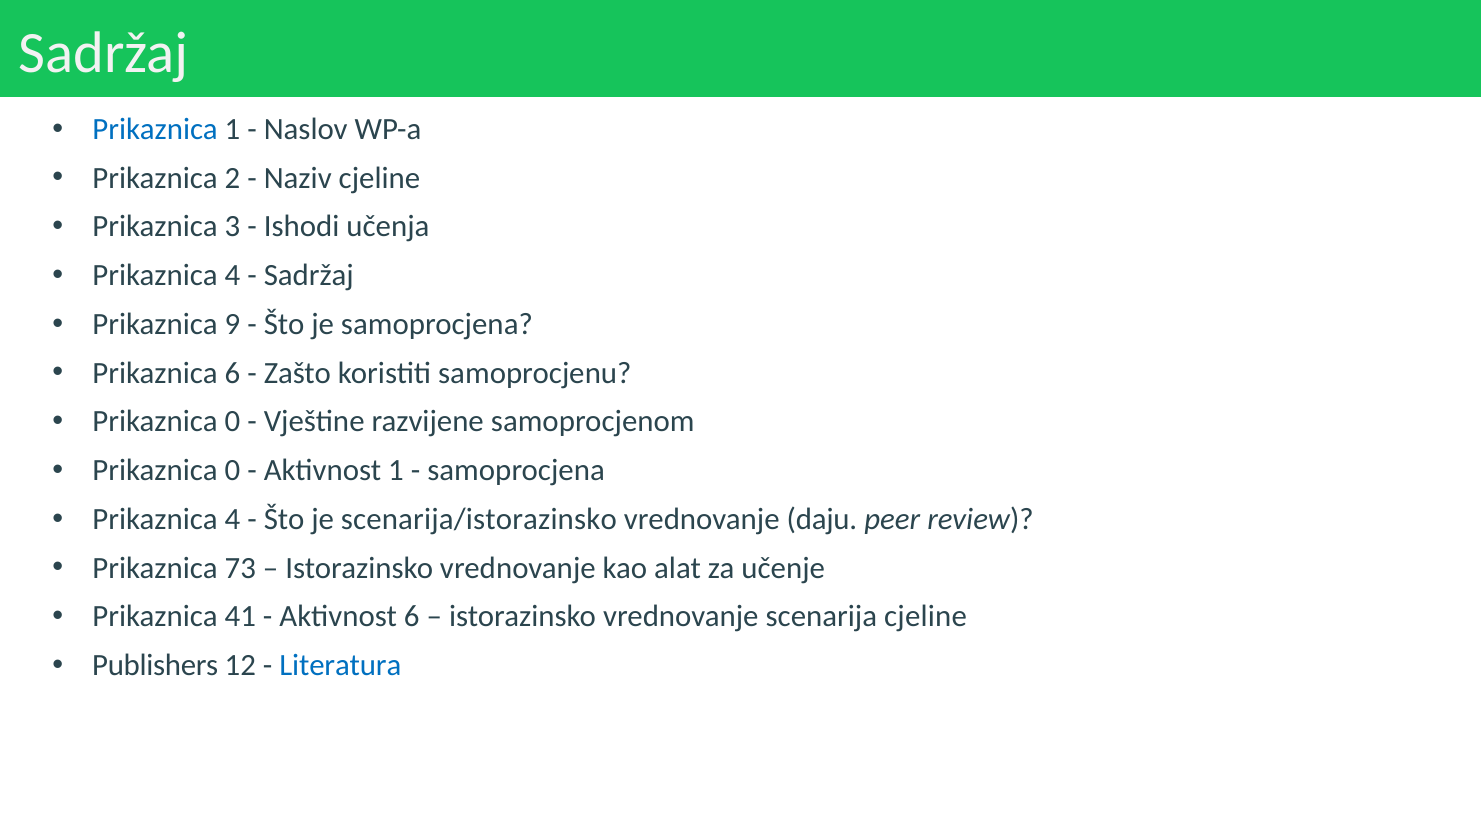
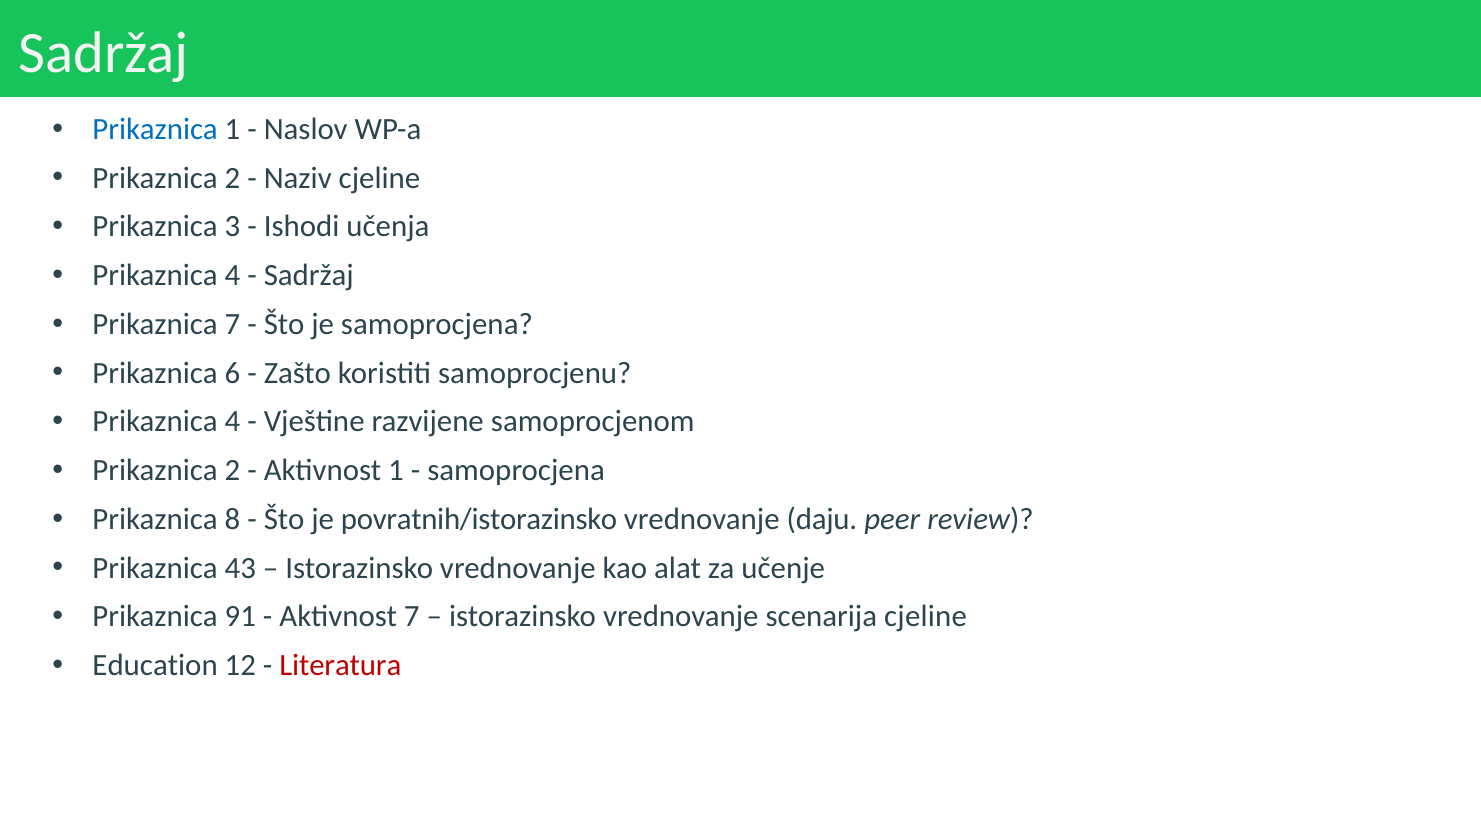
Prikaznica 9: 9 -> 7 (232, 324)
0: 0 -> 4 (232, 422)
0: 0 -> 2 (232, 470)
4: 4 -> 8 (232, 519)
scenarija/istorazinsko: scenarija/istorazinsko -> povratnih/istorazinsko (479, 519)
73: 73 -> 43 (240, 568)
41: 41 -> 91 (240, 617)
Aktivnost 6: 6 -> 7 (412, 617)
Publishers: Publishers -> Education (155, 665)
Literatura colour: blue -> red (340, 665)
